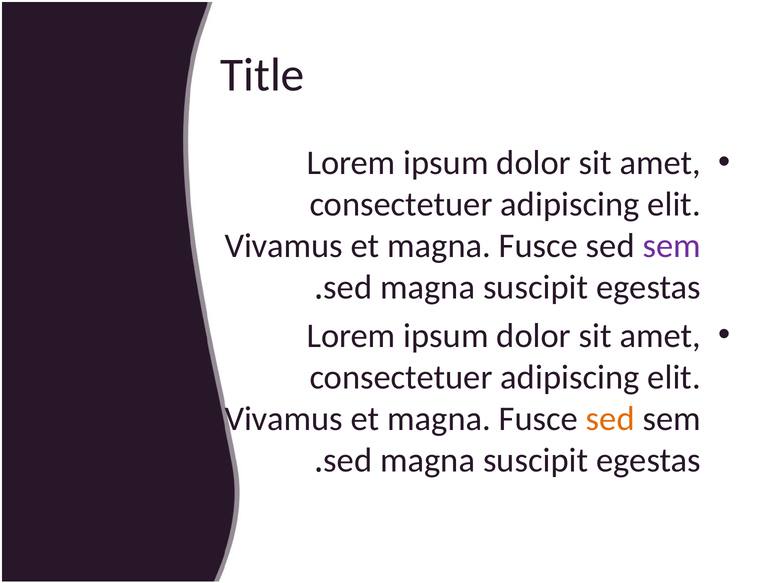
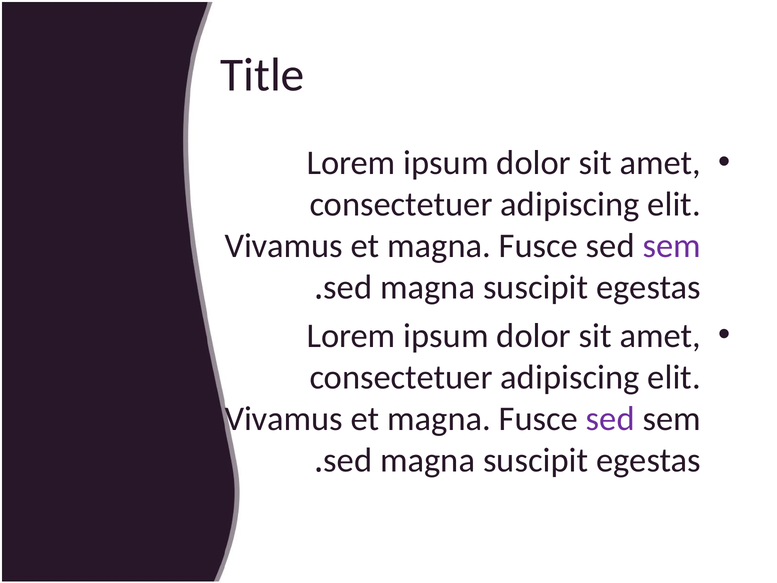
sed colour: orange -> purple (610, 419)
